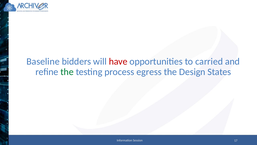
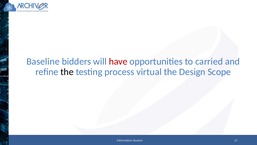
the colour: green -> black (67, 72)
egress: egress -> virtual (149, 72)
States: States -> Scope (219, 72)
